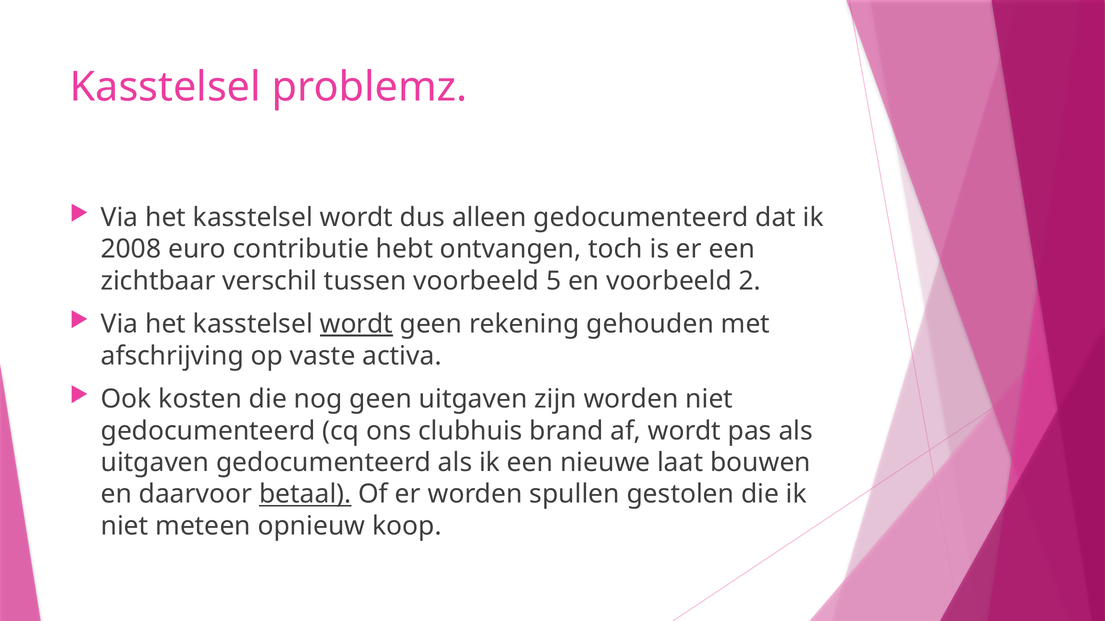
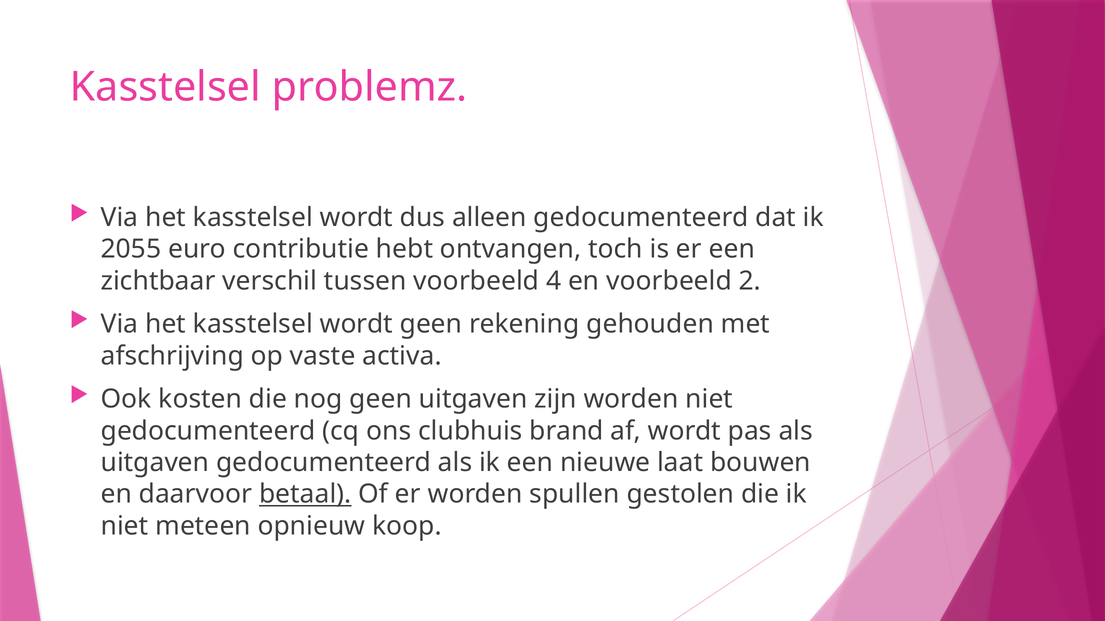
2008: 2008 -> 2055 (131, 249)
5: 5 -> 4 (554, 281)
wordt underline: present -> none (356, 324)
